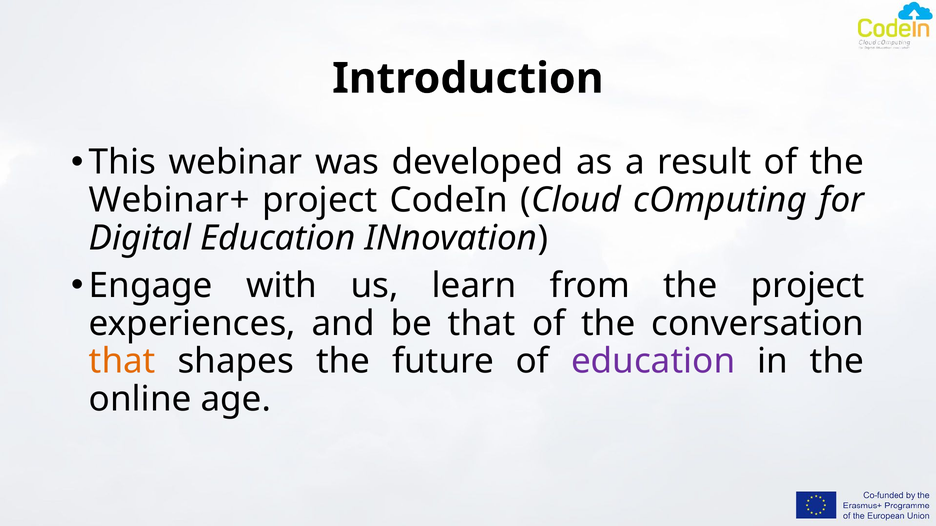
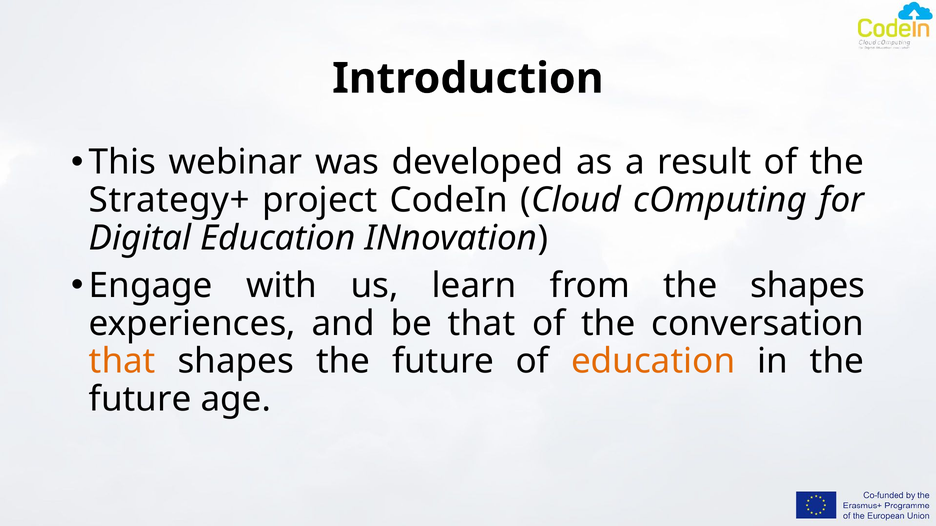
Webinar+: Webinar+ -> Strategy+ (169, 200)
the project: project -> shapes (808, 286)
education colour: purple -> orange (653, 362)
online: online -> future (140, 400)
